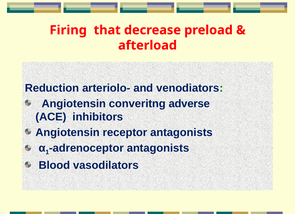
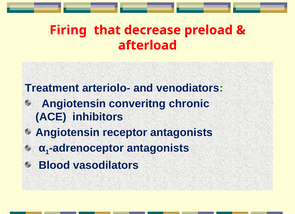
Reduction: Reduction -> Treatment (52, 88)
adverse: adverse -> chronic (189, 104)
